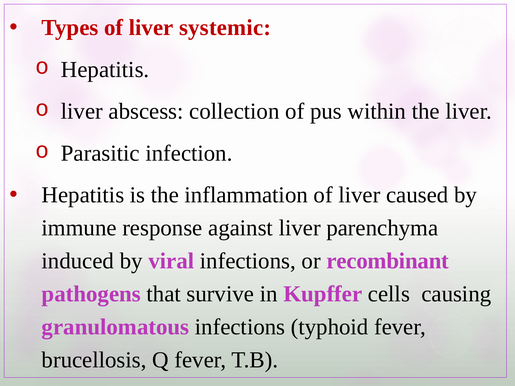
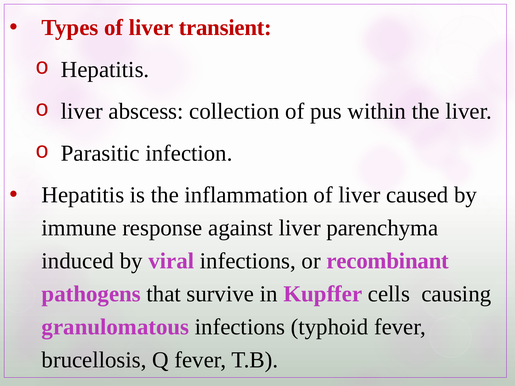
systemic: systemic -> transient (225, 28)
